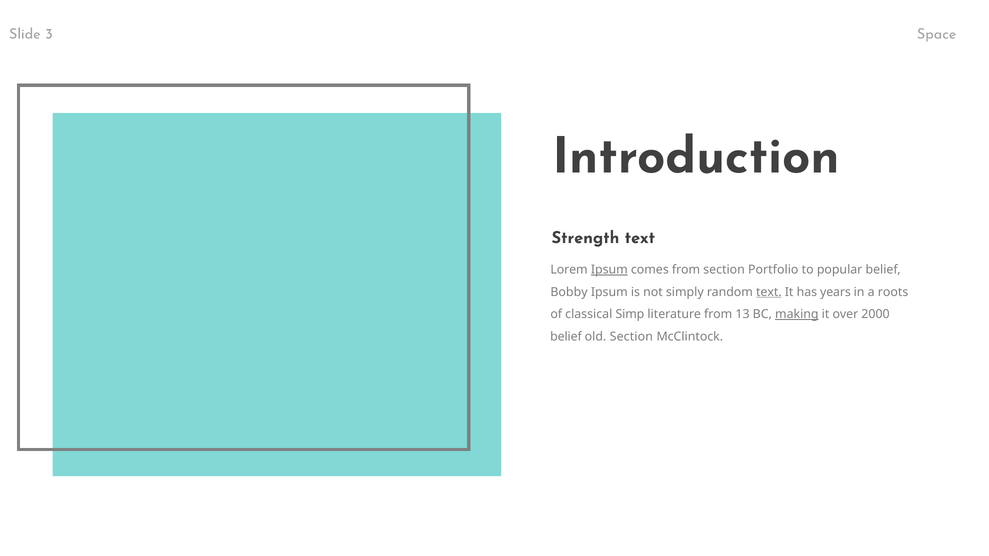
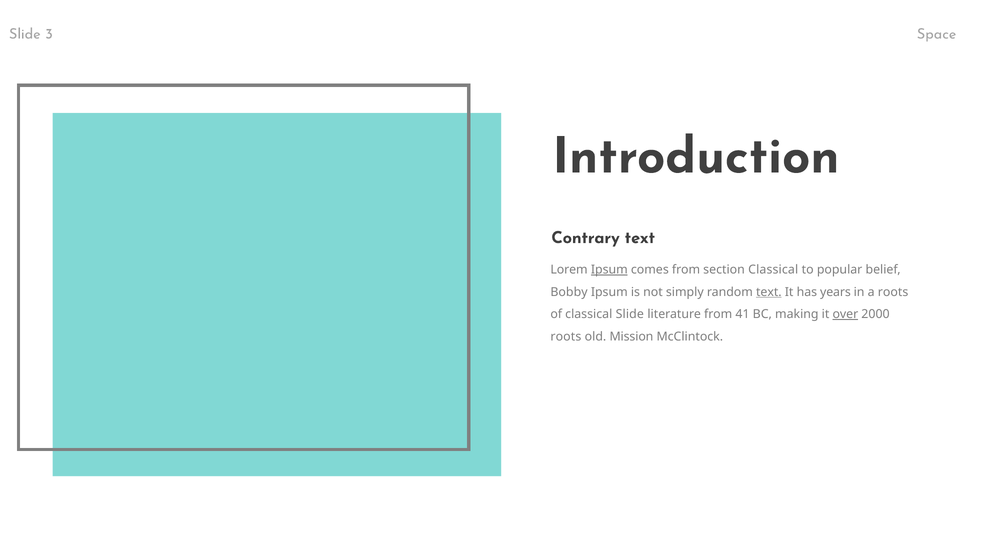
Strength: Strength -> Contrary (586, 238)
section Portfolio: Portfolio -> Classical (773, 270)
classical Simp: Simp -> Slide (630, 314)
13: 13 -> 41 (743, 314)
making underline: present -> none (797, 314)
over underline: none -> present (845, 314)
belief: belief -> roots (566, 337)
old Section: Section -> Mission (631, 337)
